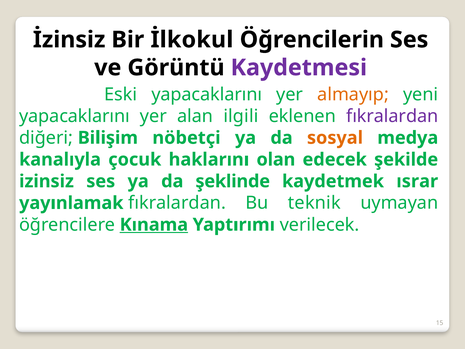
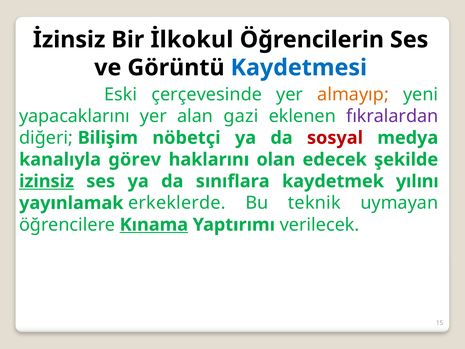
Kaydetmesi colour: purple -> blue (299, 68)
Eski yapacaklarını: yapacaklarını -> çerçevesinde (207, 94)
ilgili: ilgili -> gazi (241, 116)
sosyal colour: orange -> red (335, 138)
çocuk: çocuk -> görev (135, 159)
izinsiz underline: none -> present (46, 181)
şeklinde: şeklinde -> sınıflara (233, 181)
ısrar: ısrar -> yılını (417, 181)
yayınlamak fıkralardan: fıkralardan -> erkeklerde (177, 203)
